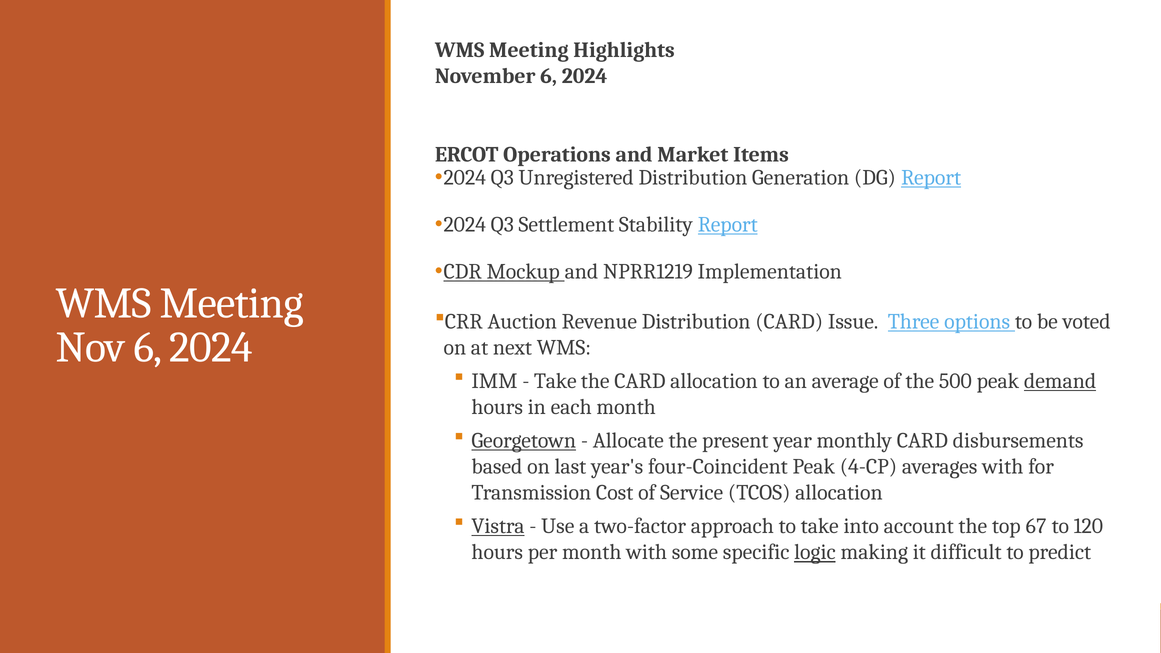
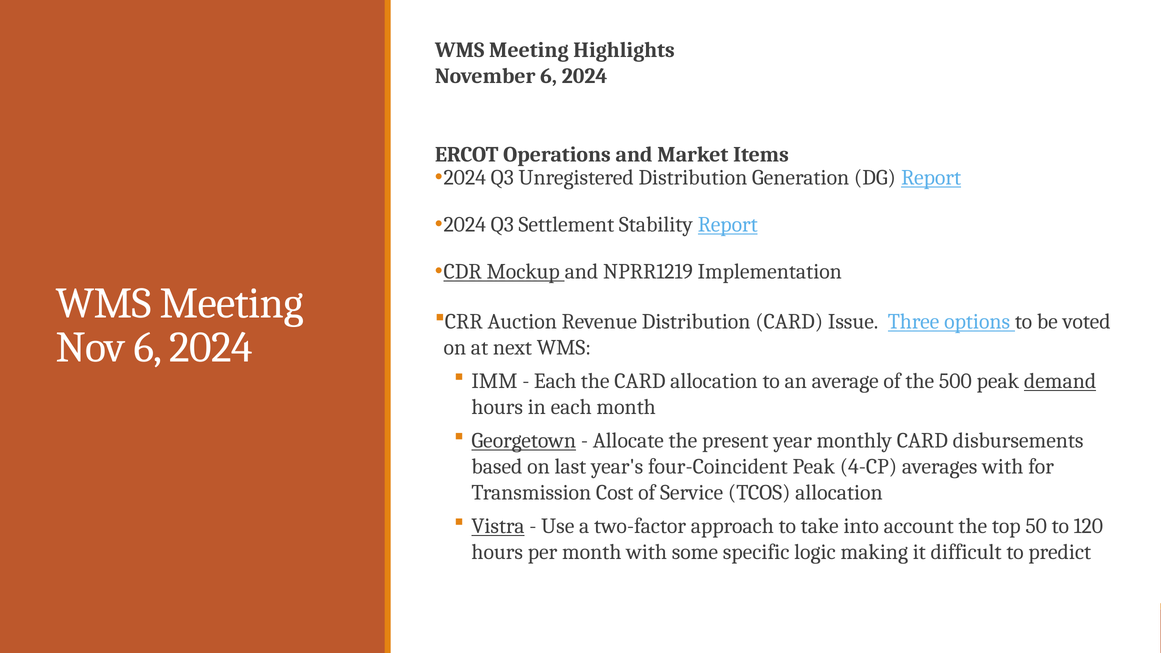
Take: Take -> Each (555, 381)
67: 67 -> 50 (1036, 526)
logic underline: present -> none (815, 552)
